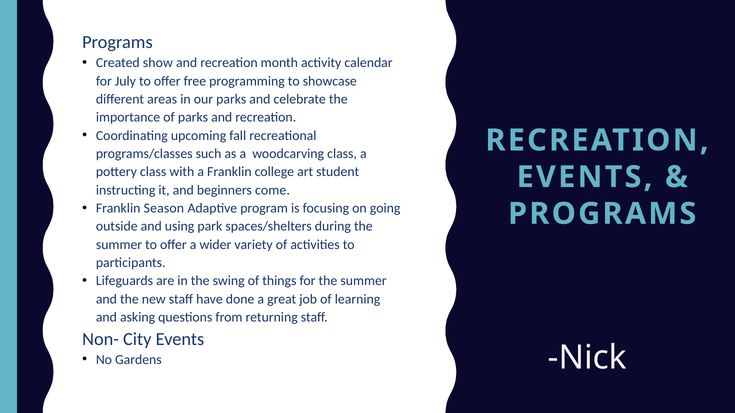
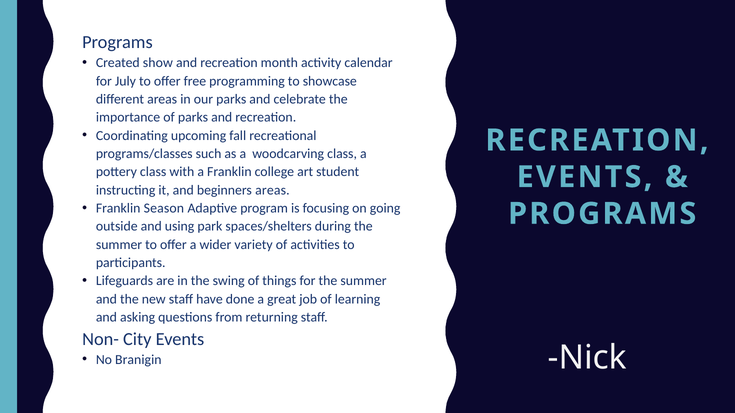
beginners come: come -> areas (272, 190)
Gardens: Gardens -> Branigin (138, 360)
